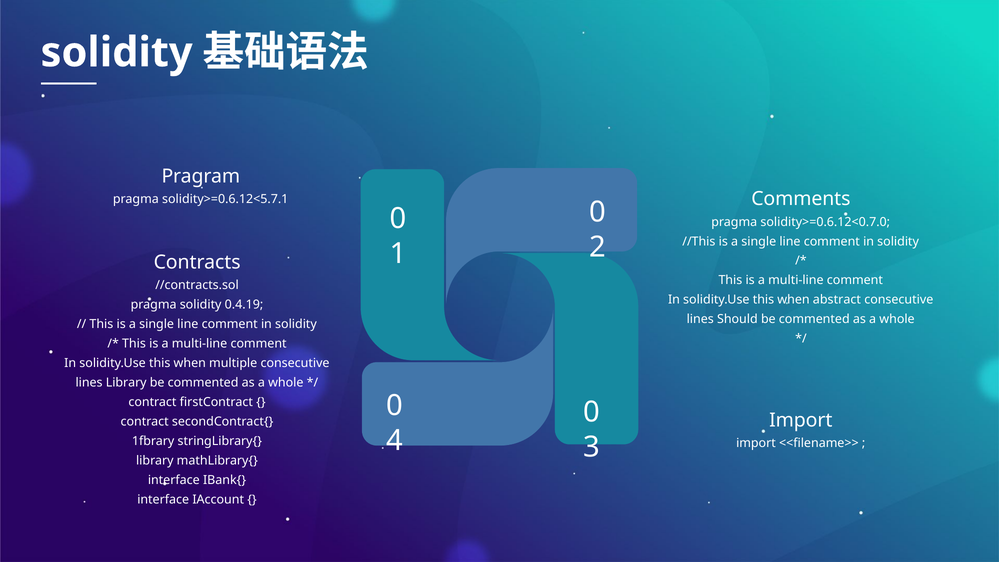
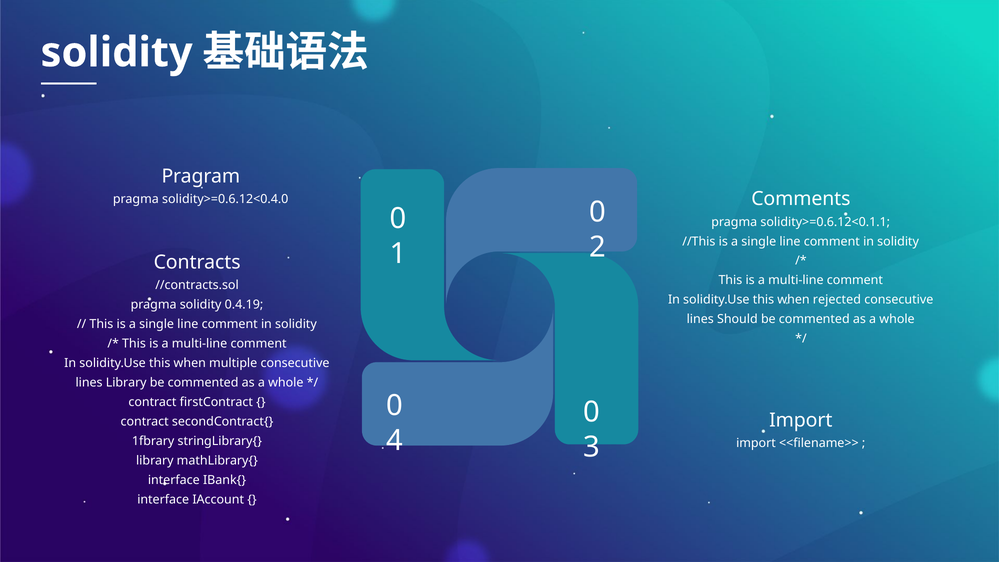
solidity>=0.6.12<5.7.1: solidity>=0.6.12<5.7.1 -> solidity>=0.6.12<0.4.0 (225, 199)
solidity>=0.6.12<0.7.0: solidity>=0.6.12<0.7.0 -> solidity>=0.6.12<0.1.1 (825, 222)
abstract: abstract -> rejected (837, 300)
